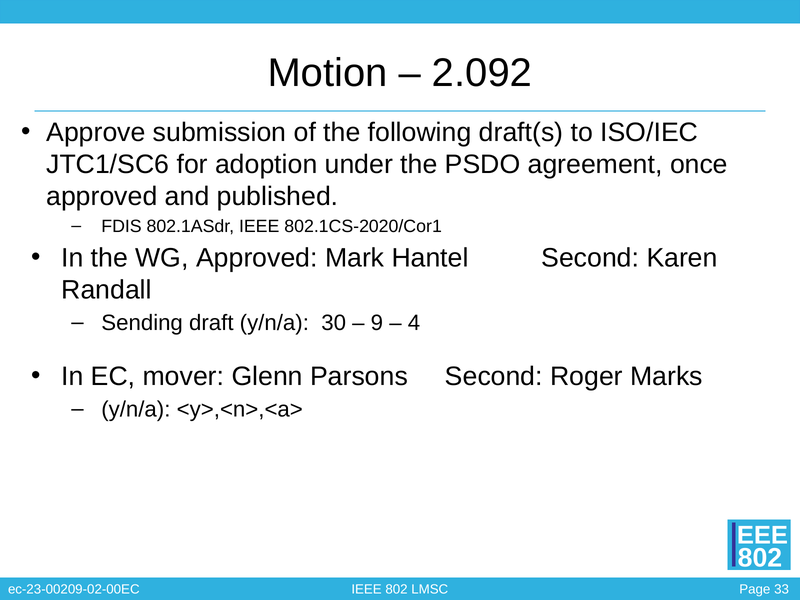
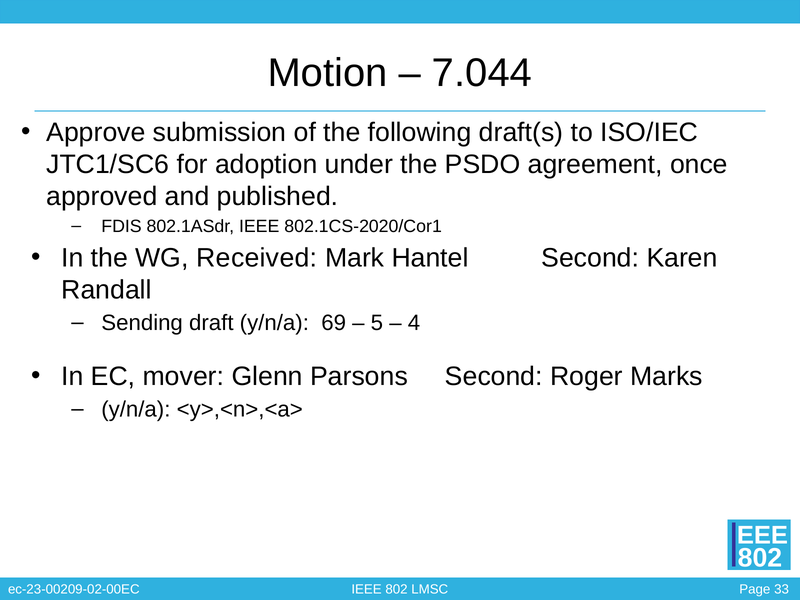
2.092: 2.092 -> 7.044 (482, 73)
WG Approved: Approved -> Received (257, 258)
30: 30 -> 69 (334, 323)
9: 9 -> 5 (377, 323)
